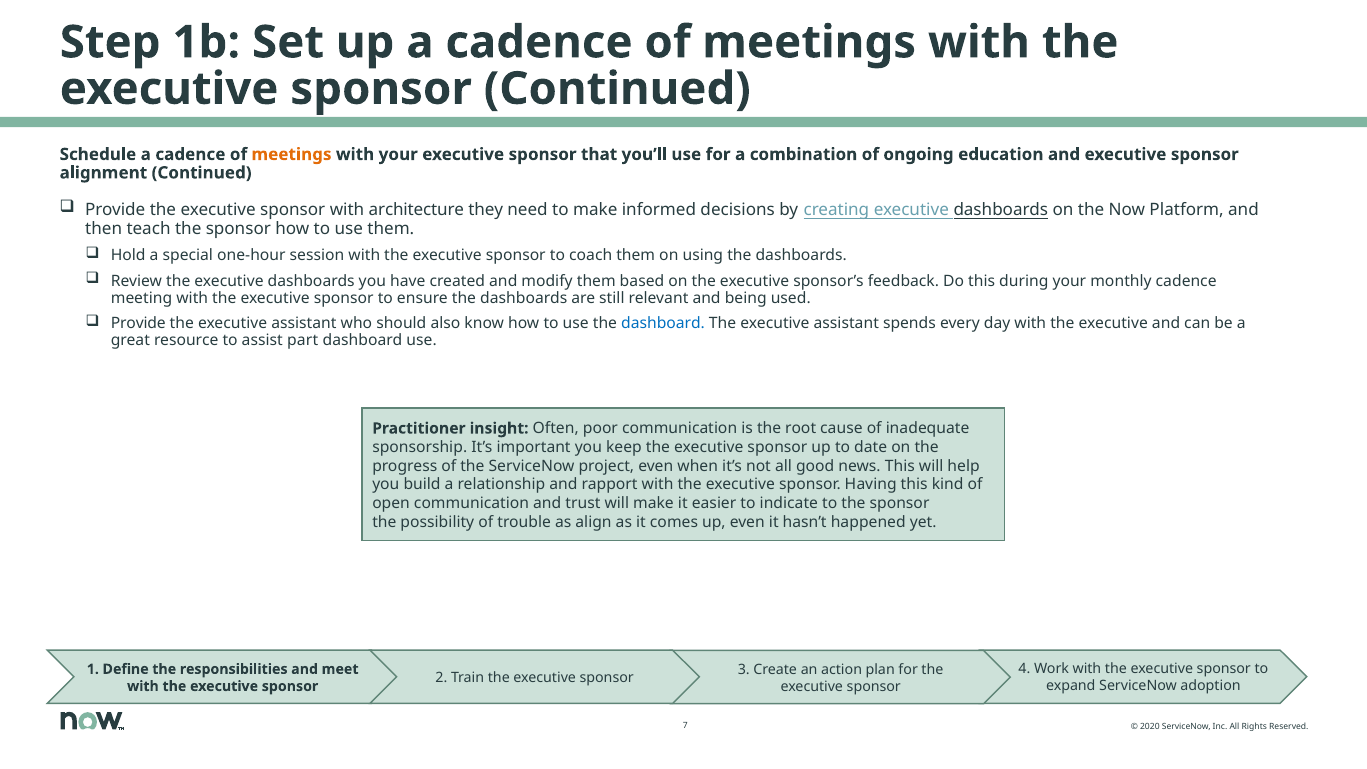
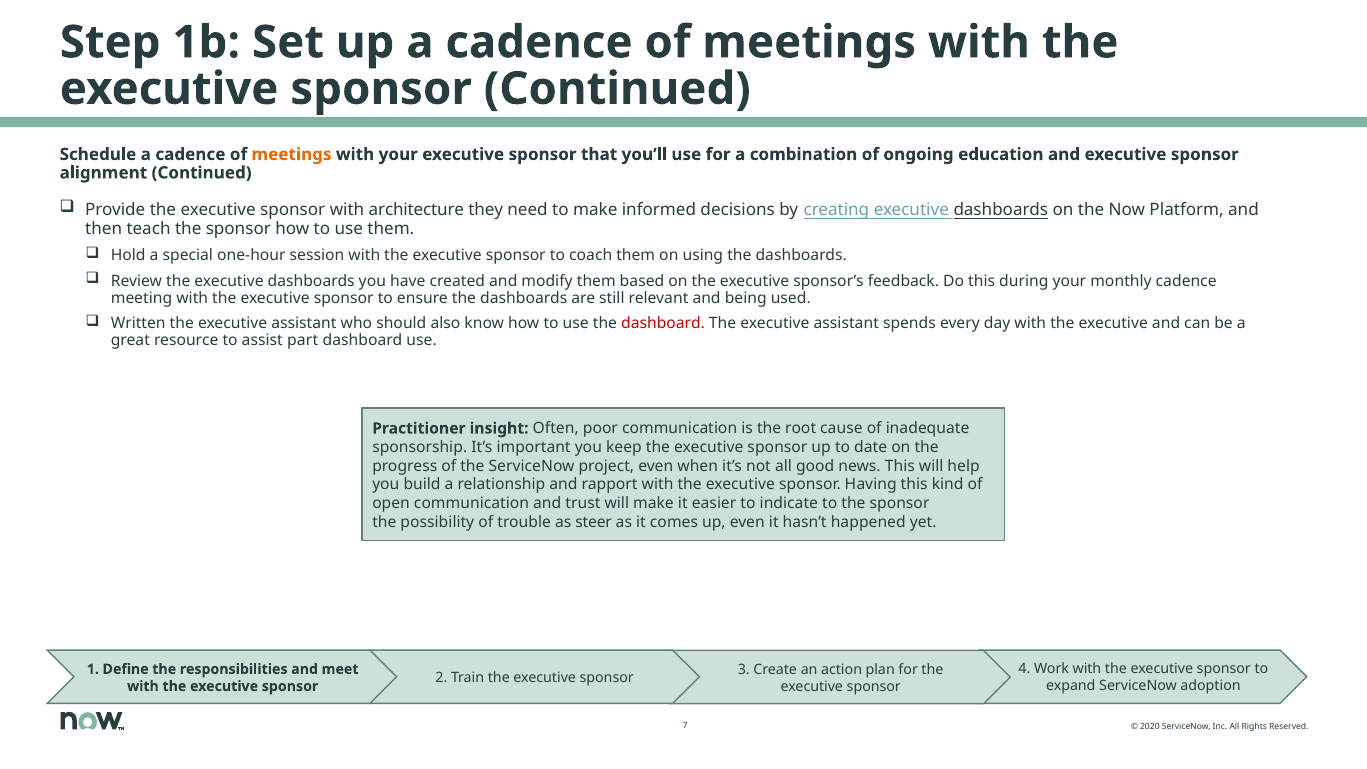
Provide: Provide -> Written (138, 323)
dashboard colour: blue -> red (663, 323)
align: align -> steer (594, 523)
